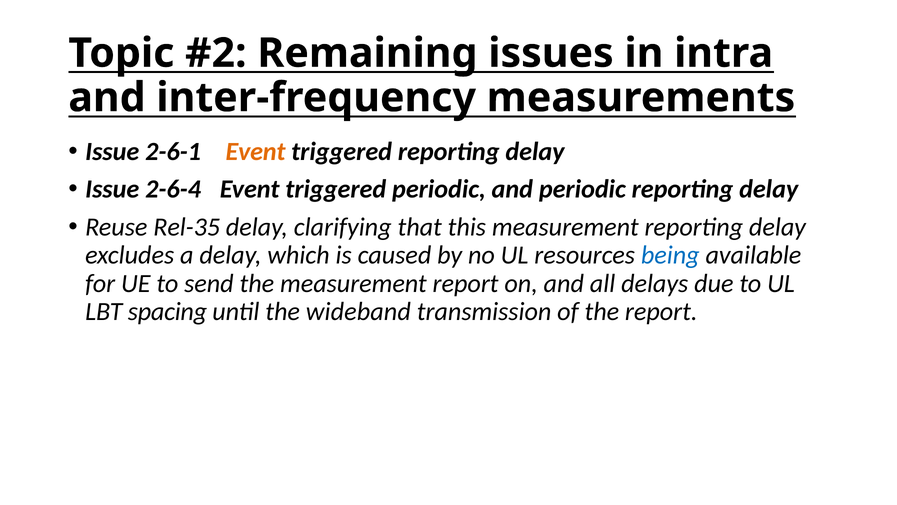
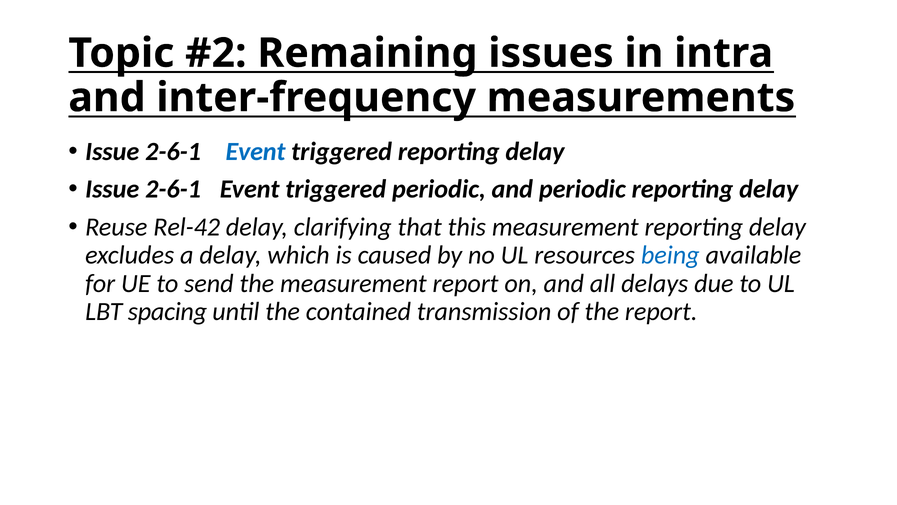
Event colour: orange -> blue (256, 152)
2-6-4: 2-6-4 -> 2-6-1 (173, 189)
Rel-35: Rel-35 -> Rel-42 (187, 227)
wideband: wideband -> contained (358, 311)
